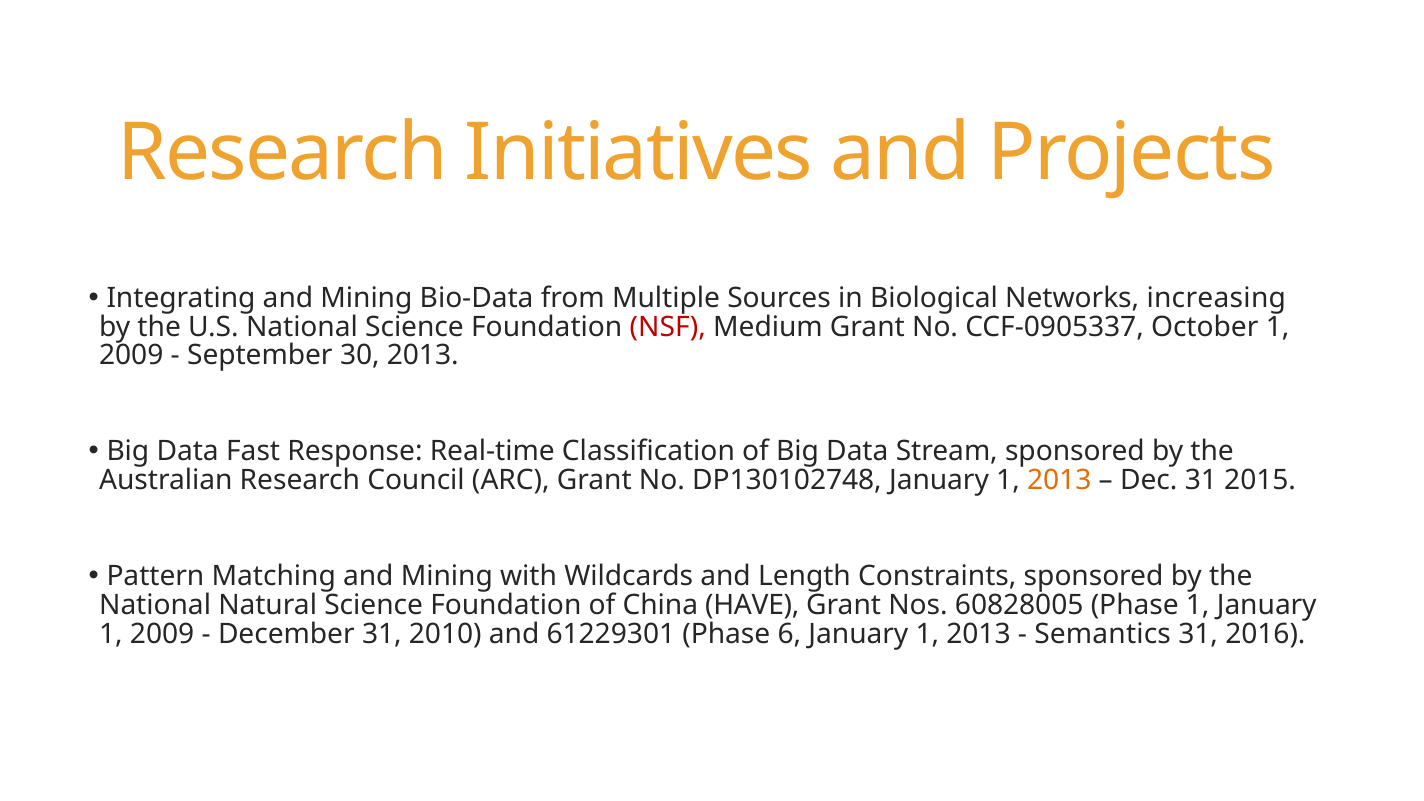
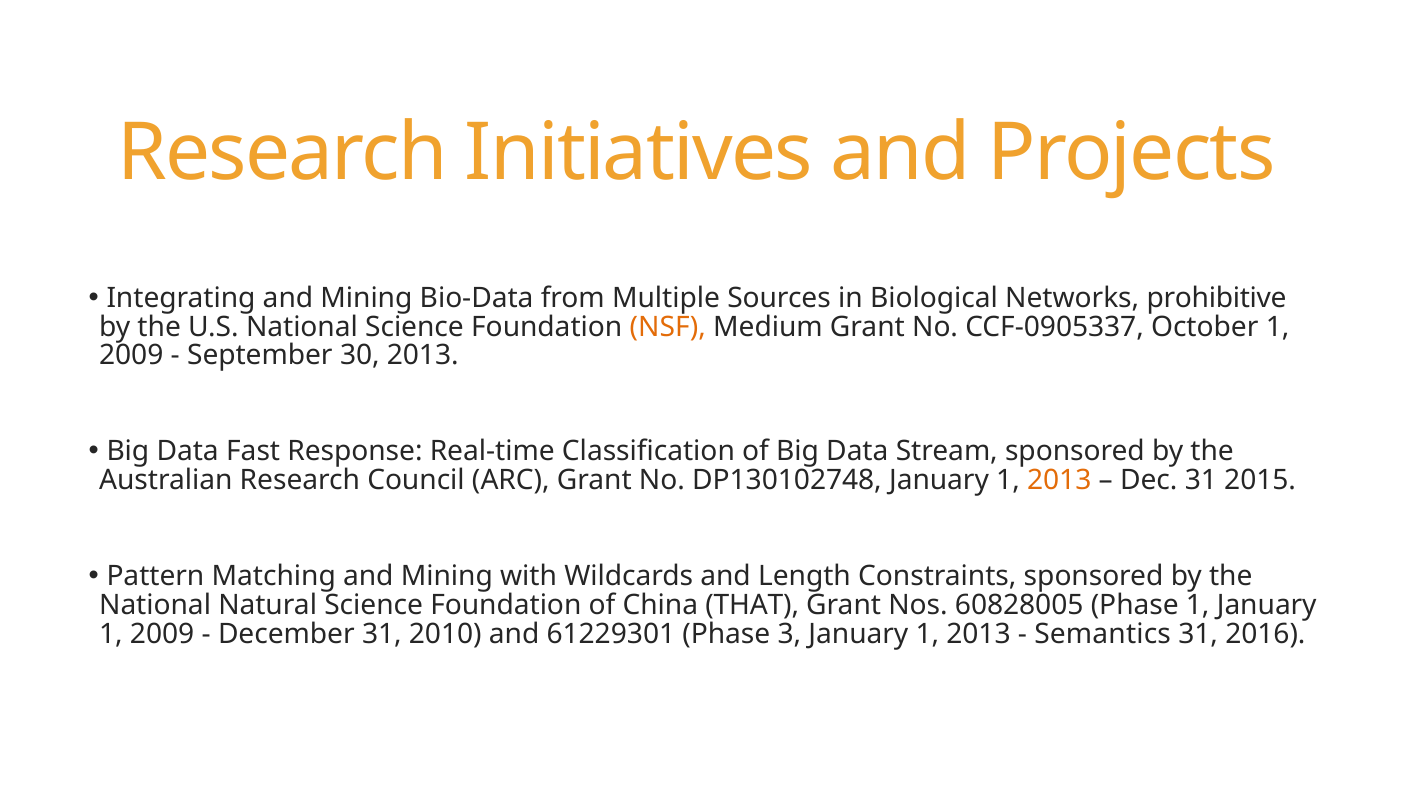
increasing: increasing -> prohibitive (1217, 298)
NSF colour: red -> orange (668, 327)
HAVE: HAVE -> THAT (752, 605)
6: 6 -> 3 (789, 634)
